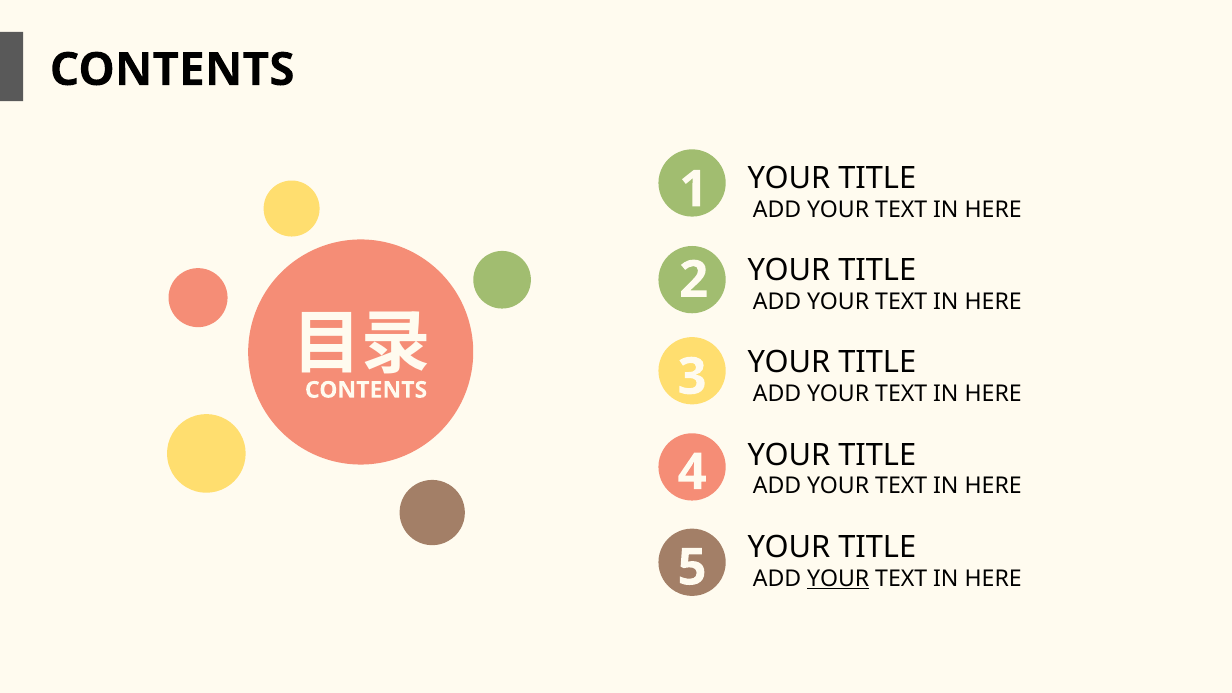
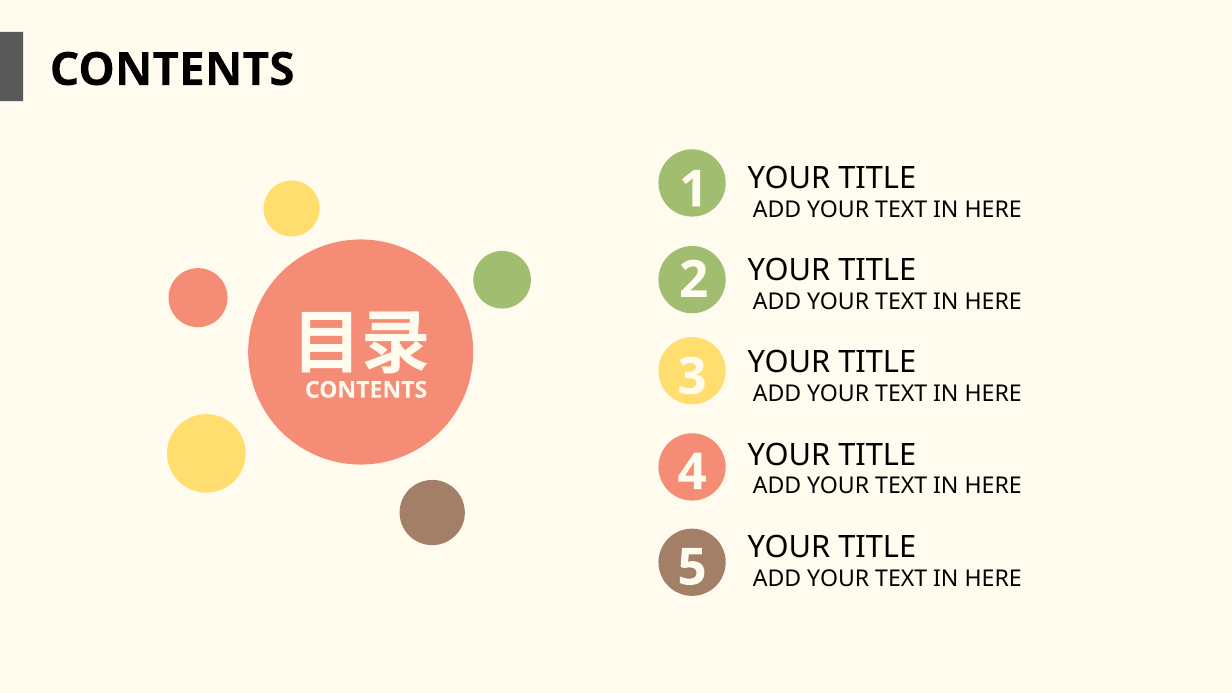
YOUR underline: present -> none (838, 578)
